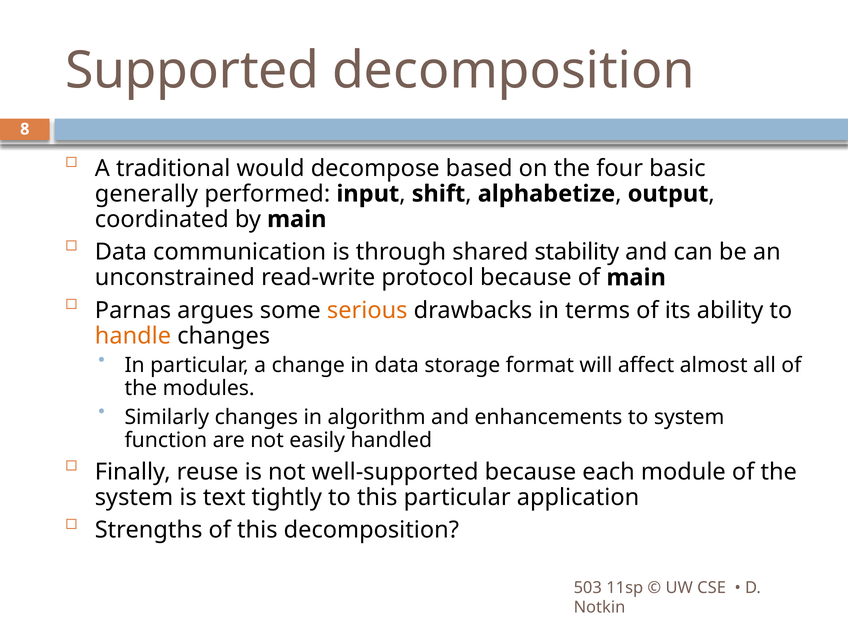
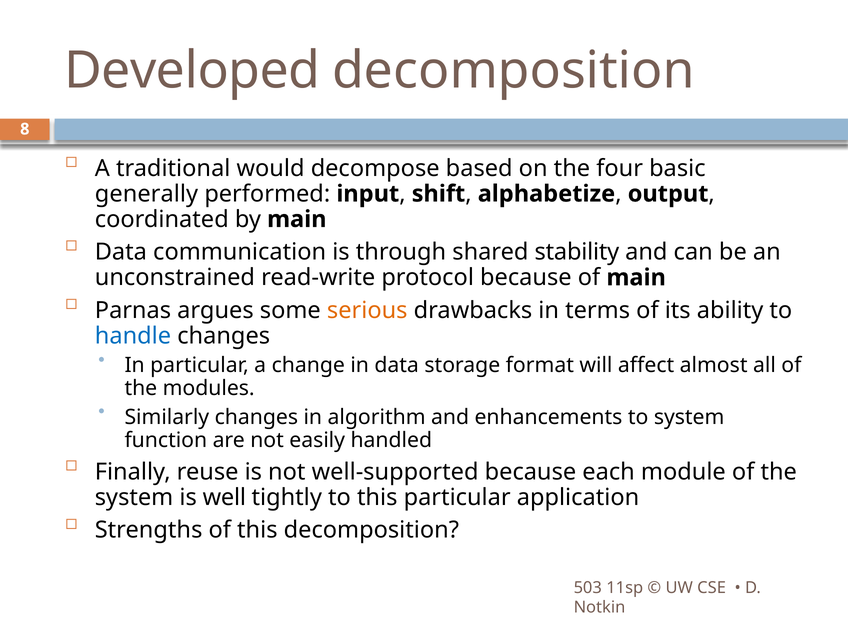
Supported: Supported -> Developed (192, 71)
handle colour: orange -> blue (133, 336)
text: text -> well (224, 497)
